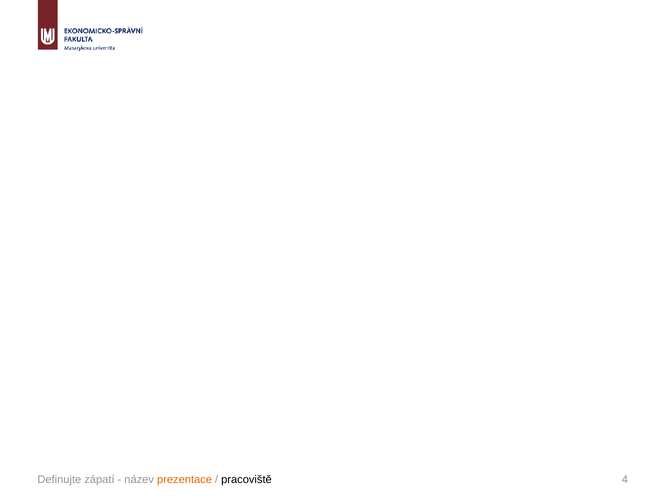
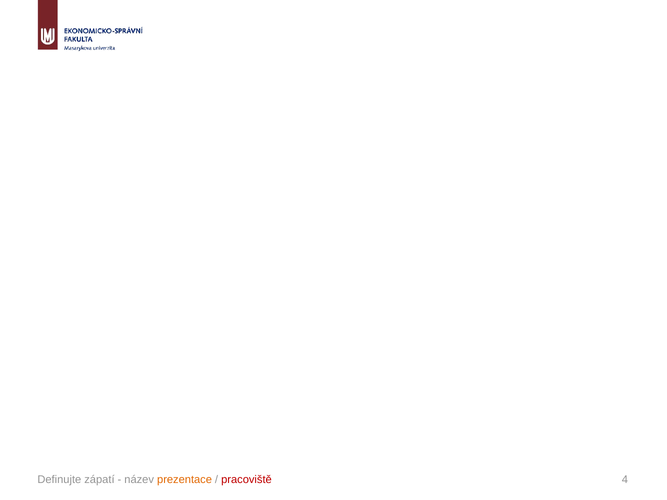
pracoviště colour: black -> red (246, 480)
